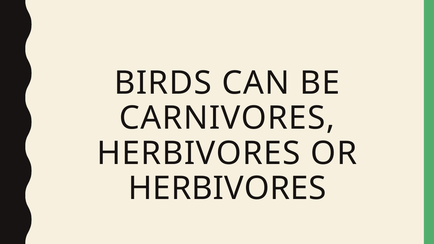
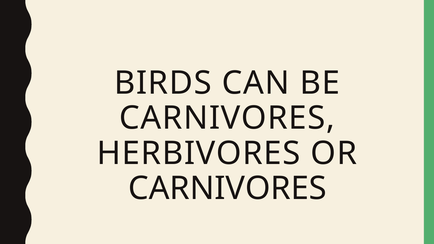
HERBIVORES: HERBIVORES -> CARNIVORES (228, 189)
